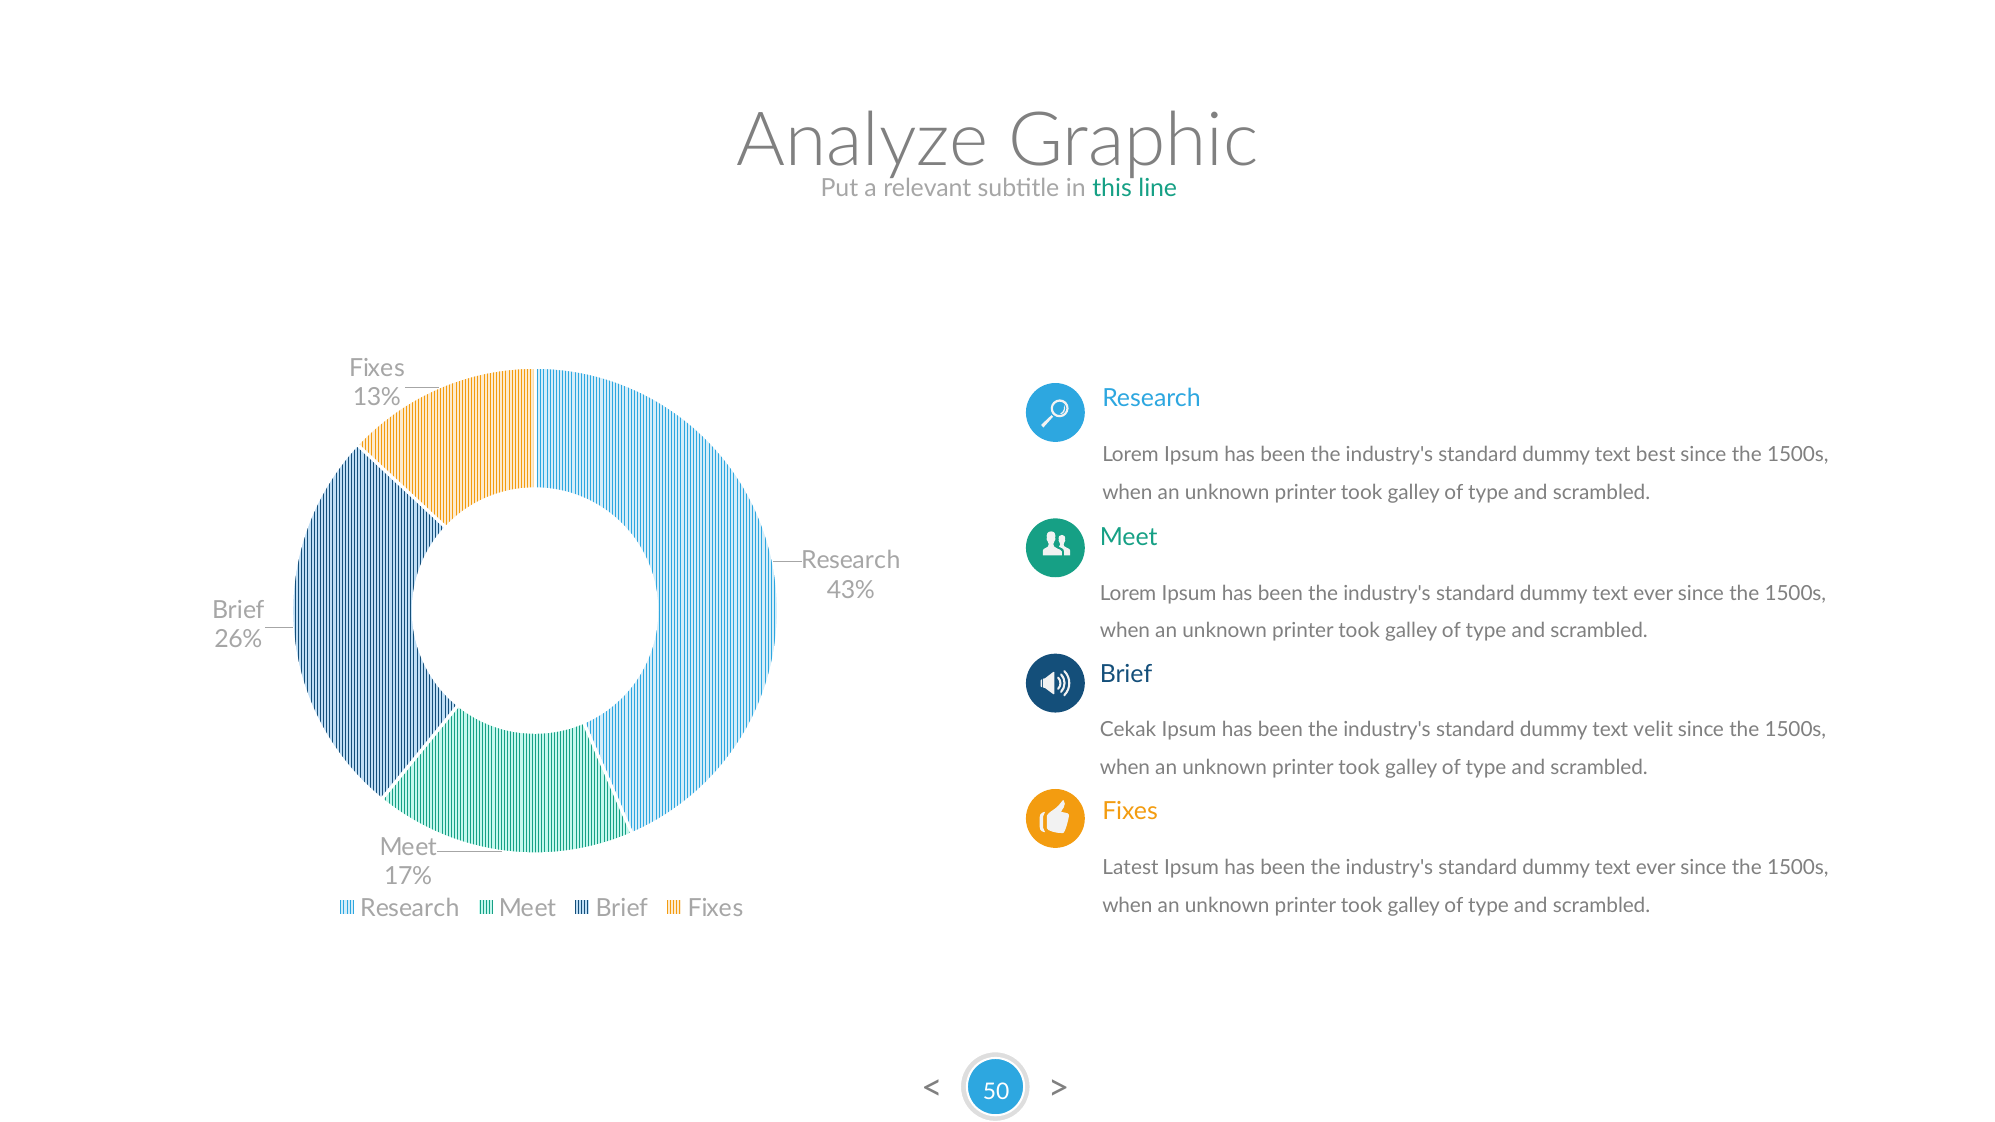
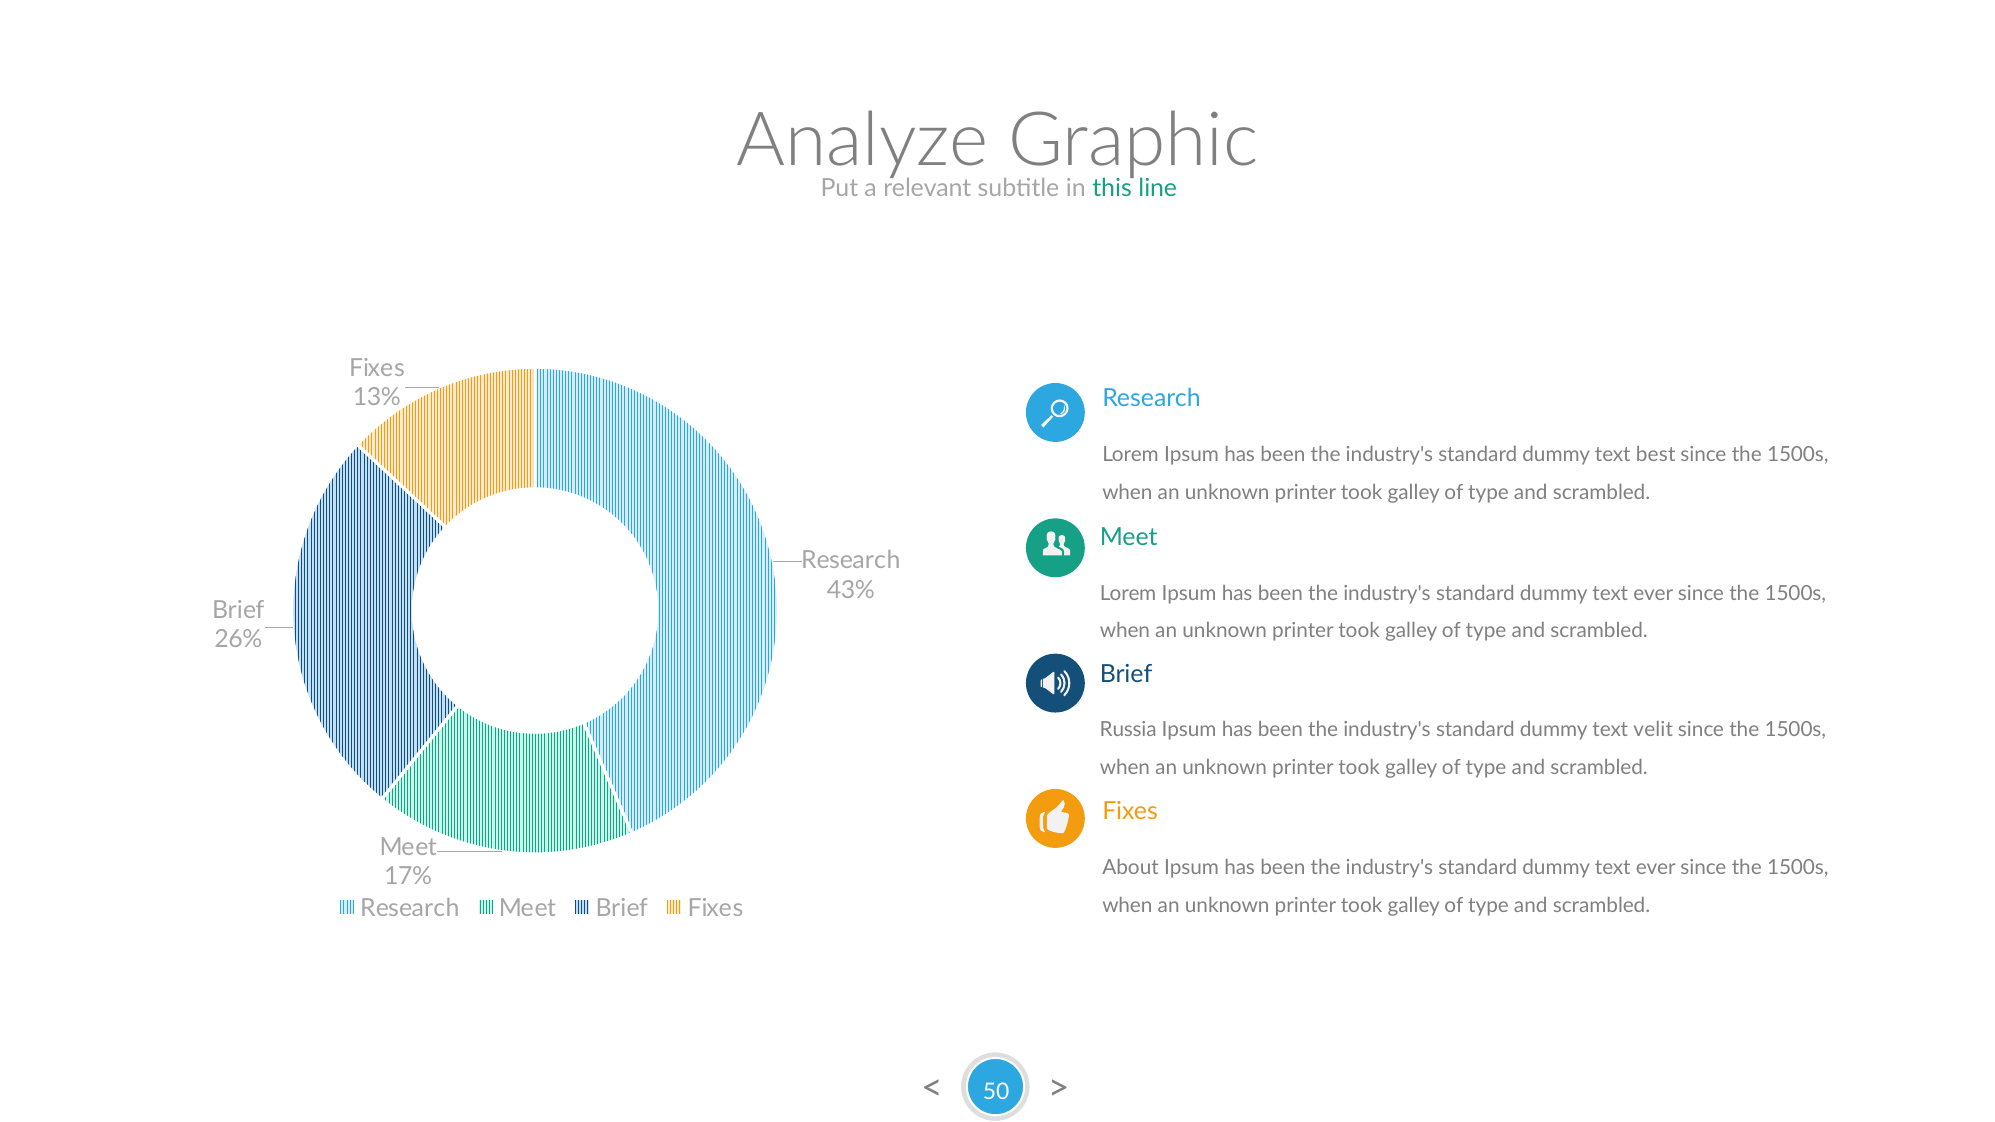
Cekak: Cekak -> Russia (1128, 730)
Latest: Latest -> About (1131, 868)
